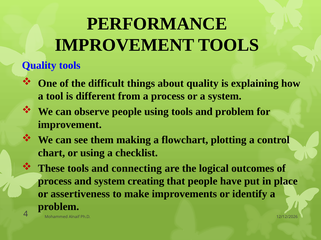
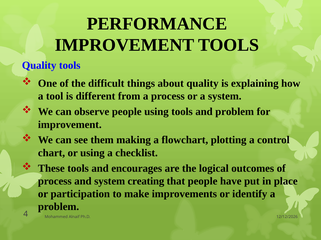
connecting: connecting -> encourages (137, 169)
assertiveness: assertiveness -> participation (80, 194)
